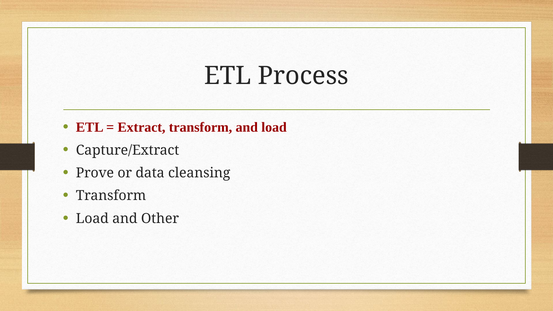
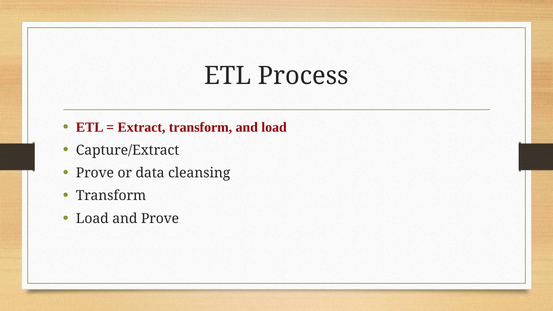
and Other: Other -> Prove (160, 219)
